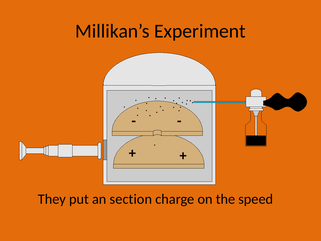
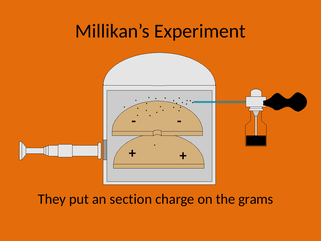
speed: speed -> grams (256, 199)
